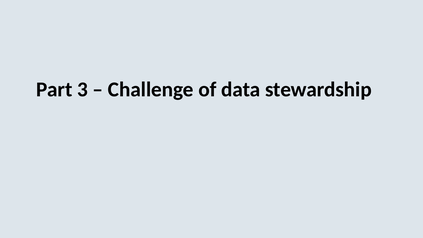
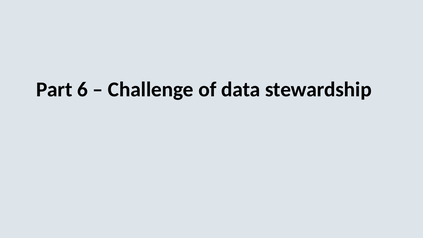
3: 3 -> 6 (83, 89)
